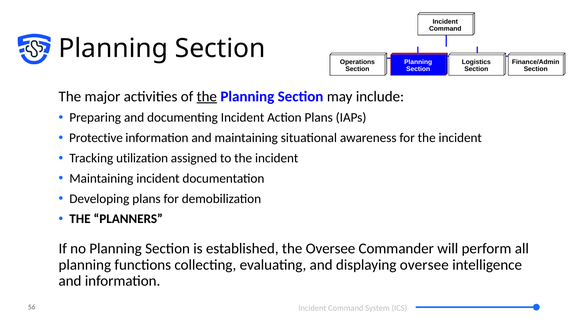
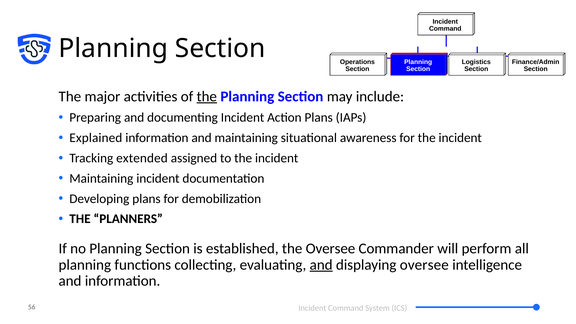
Protective: Protective -> Explained (96, 138)
utilization: utilization -> extended (142, 158)
and underline: none -> present (321, 265)
